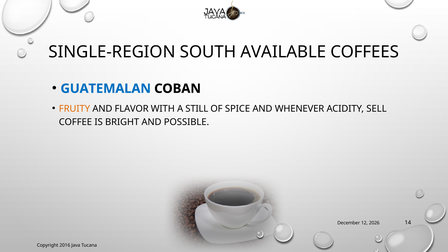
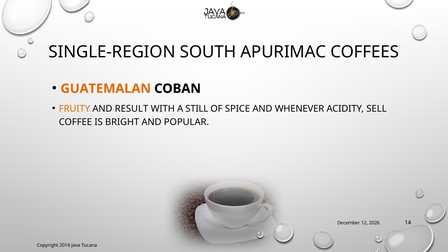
AVAILABLE: AVAILABLE -> APURIMAC (283, 52)
GUATEMALAN colour: blue -> orange (106, 89)
FLAVOR: FLAVOR -> RESULT (132, 109)
POSSIBLE: POSSIBLE -> POPULAR (186, 122)
